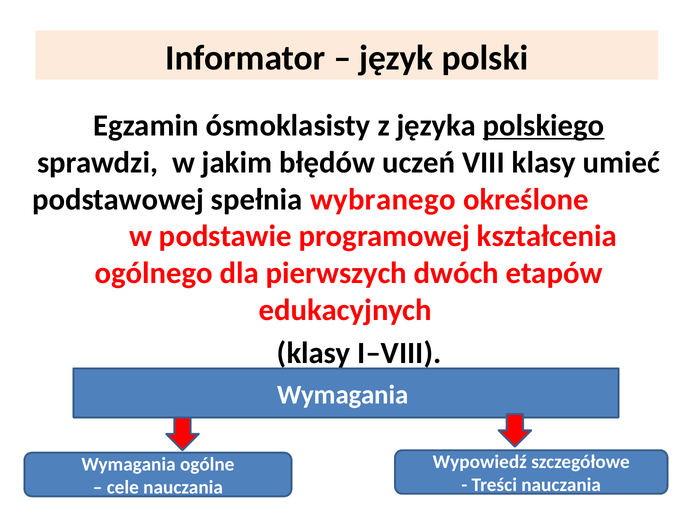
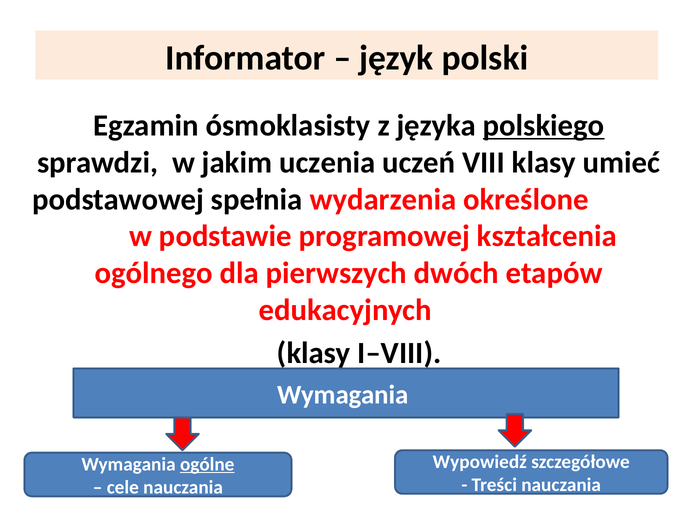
błędów: błędów -> uczenia (327, 162)
wybranego: wybranego -> wydarzenia (383, 199)
ogólne underline: none -> present (207, 464)
